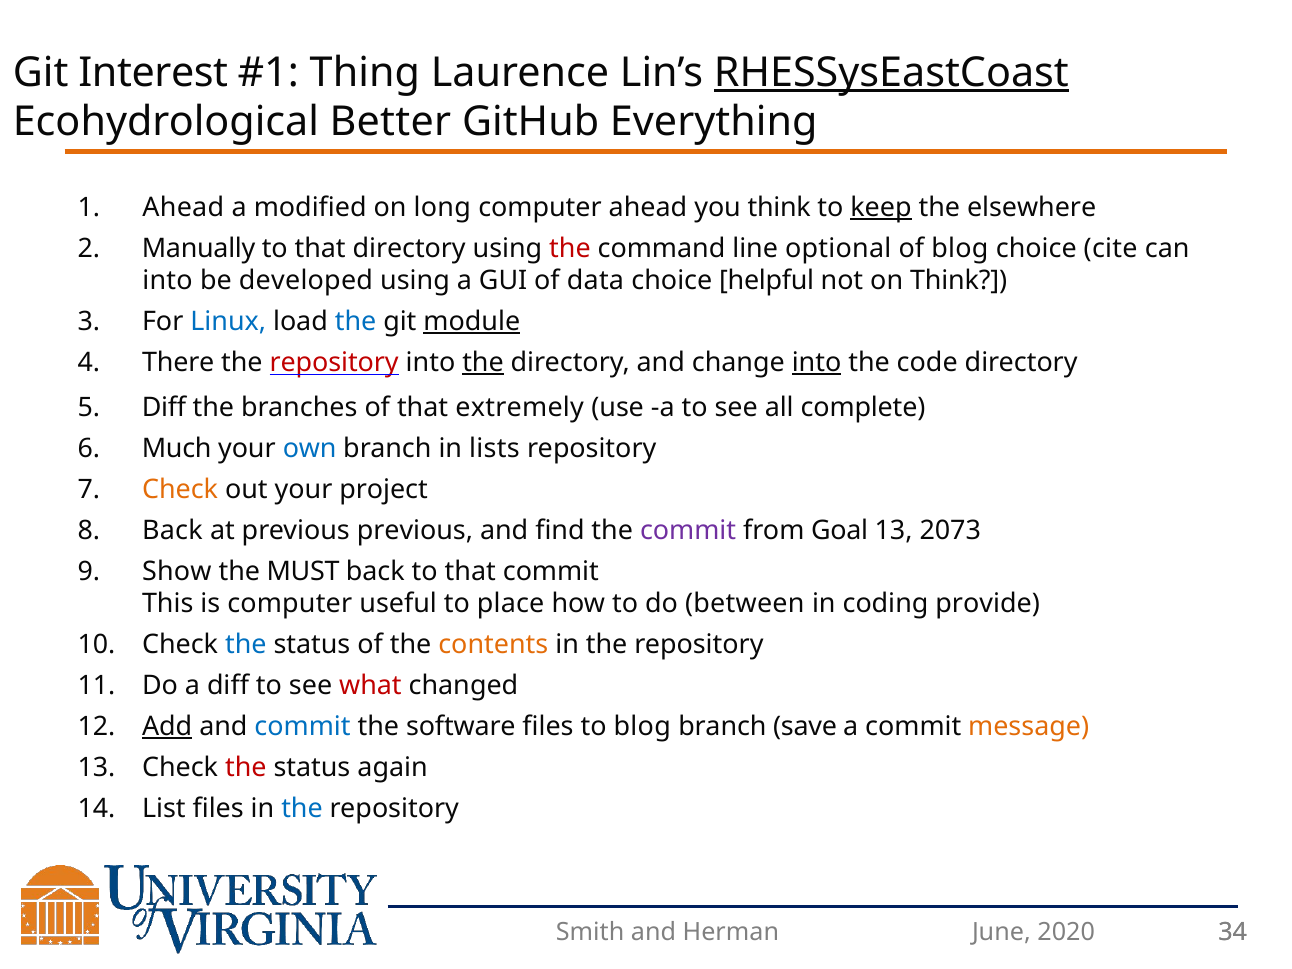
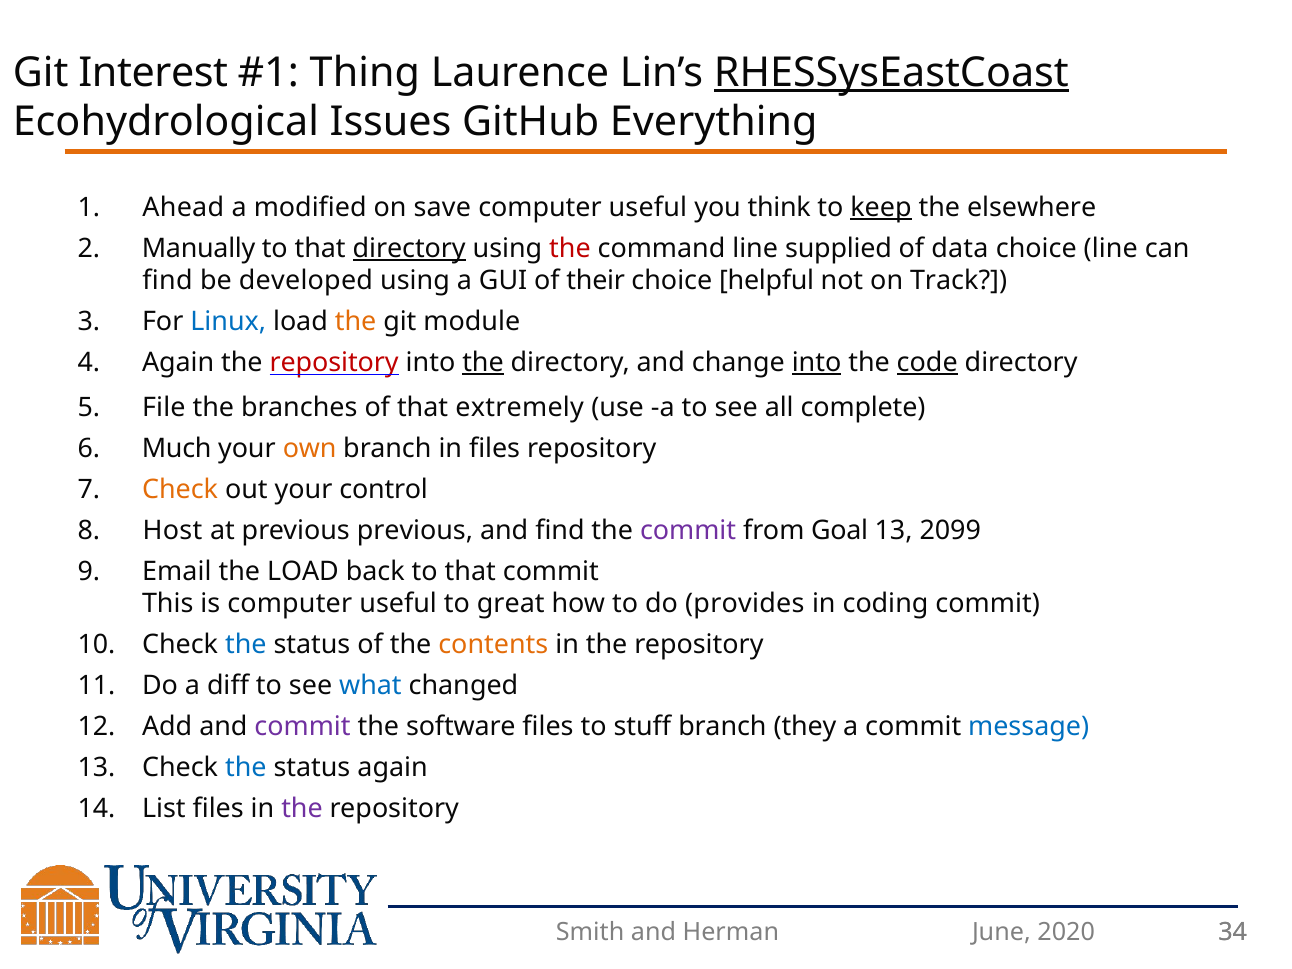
Better: Better -> Issues (391, 122)
long: long -> save (442, 208)
ahead: ahead -> useful (648, 208)
directory underline: none -> present (409, 248)
optional: optional -> supplied (838, 248)
of blog: blog -> data (960, 248)
choice cite: cite -> line (1111, 248)
into: into -> find (168, 281)
data: data -> their (596, 281)
on Think: Think -> Track (959, 281)
the colour: blue -> orange (356, 322)
module underline: present -> none (472, 322)
There: There -> Again (178, 362)
code underline: none -> present (927, 362)
Diff: Diff -> File (164, 408)
own colour: blue -> orange (310, 449)
in lists: lists -> files (495, 449)
project: project -> control (384, 490)
Back: Back -> Host (172, 531)
2073: 2073 -> 2099 (950, 531)
Show: Show -> Email (177, 572)
the MUST: MUST -> LOAD (303, 572)
place: place -> great (511, 604)
between: between -> provides (745, 604)
coding provide: provide -> commit (988, 604)
what colour: red -> blue (370, 686)
Add underline: present -> none (167, 726)
commit colour: blue -> purple (302, 726)
to blog: blog -> stuff (642, 726)
save: save -> they (805, 726)
message colour: orange -> blue (1029, 726)
the colour: red -> blue (246, 767)
the colour: blue -> purple (302, 808)
